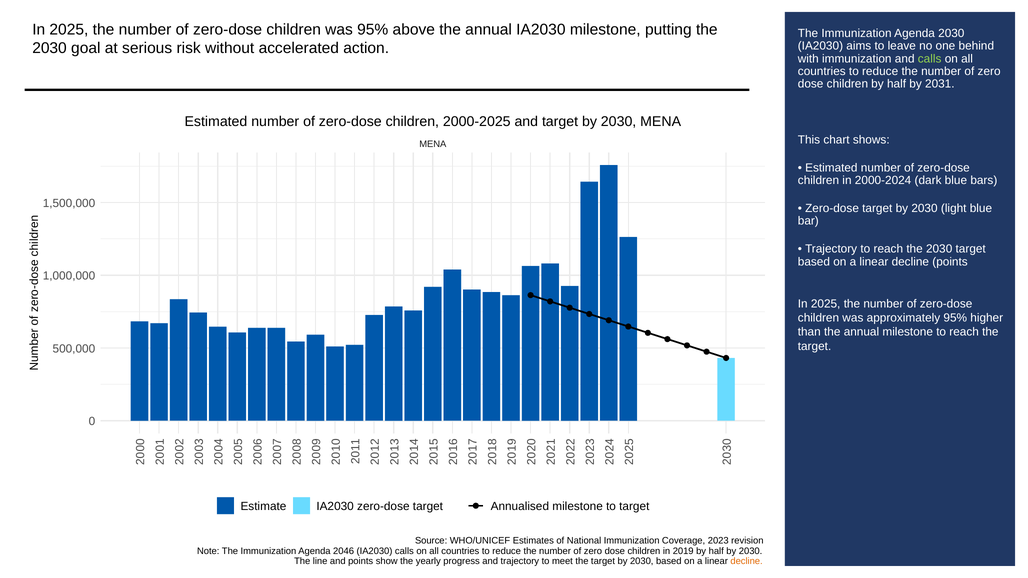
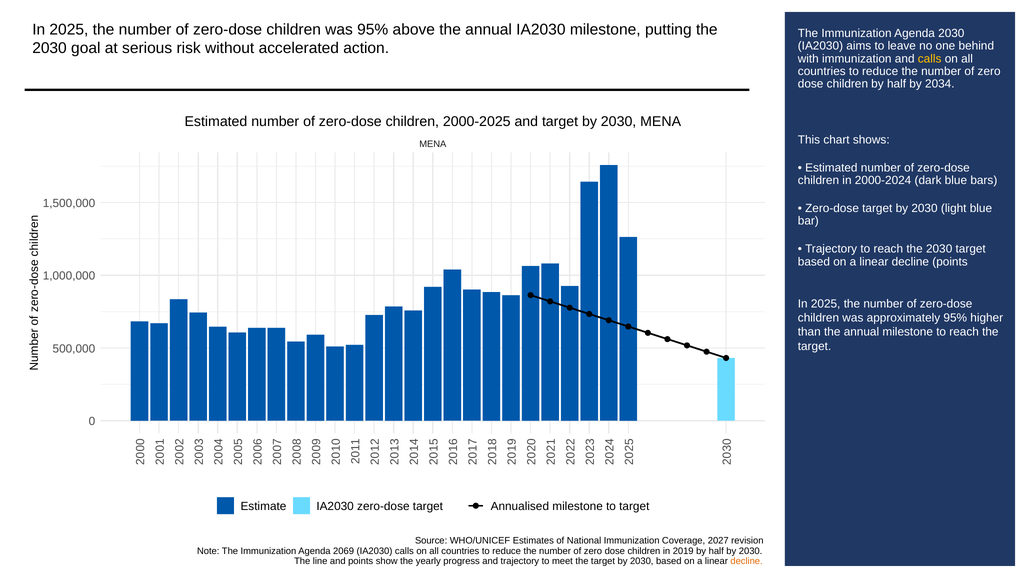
calls colour: light green -> yellow (930, 59)
2031: 2031 -> 2034 (940, 84)
2023: 2023 -> 2027 (718, 541)
2046: 2046 -> 2069 (344, 551)
